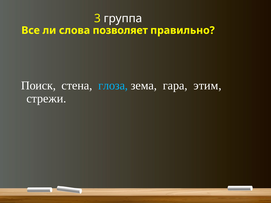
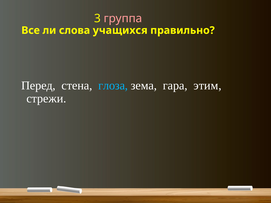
группа colour: white -> pink (123, 18)
позволяет: позволяет -> учащихся (120, 30)
Поиск: Поиск -> Перед (38, 86)
